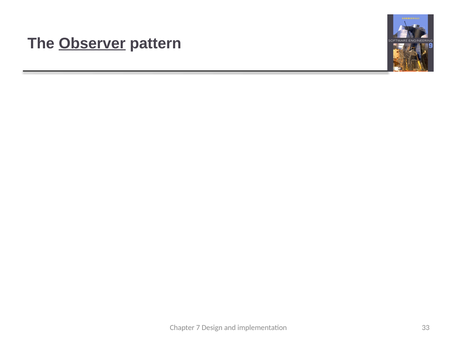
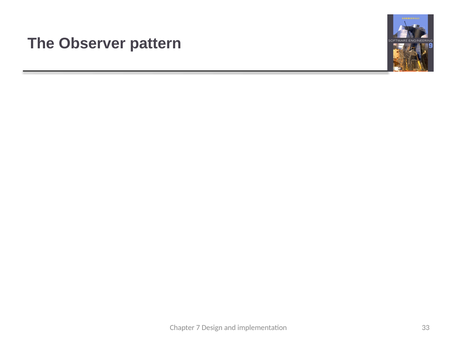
Observer underline: present -> none (92, 43)
